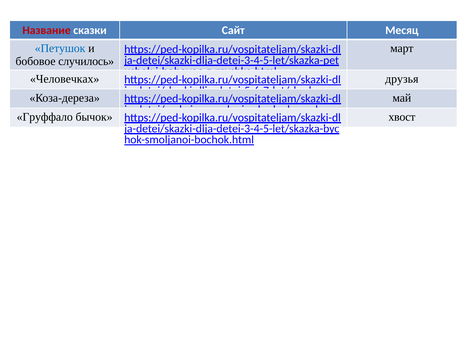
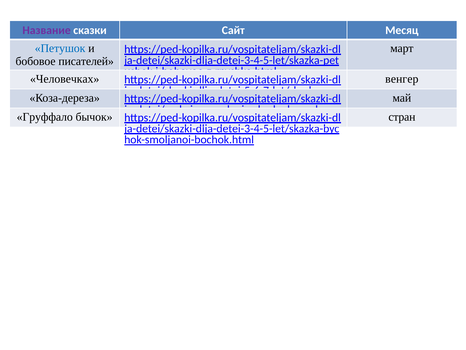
Название colour: red -> purple (47, 30)
случилось: случилось -> писателей (86, 61)
друзья: друзья -> венгер (402, 79)
хвост: хвост -> стран (402, 117)
